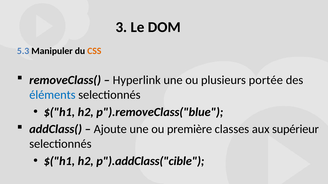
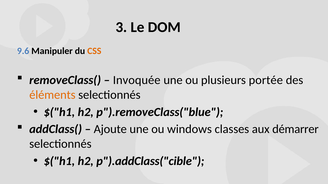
5.3: 5.3 -> 9.6 (23, 51)
Hyperlink: Hyperlink -> Invoquée (137, 80)
éléments colour: blue -> orange (52, 95)
première: première -> windows (189, 130)
supérieur: supérieur -> démarrer (295, 130)
